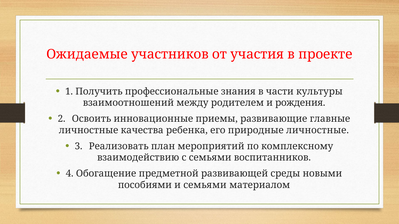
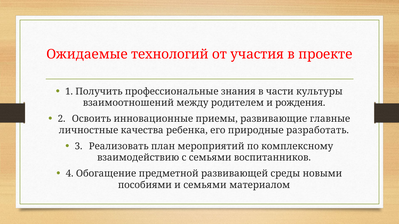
участников: участников -> технологий (170, 54)
природные личностные: личностные -> разработать (317, 130)
